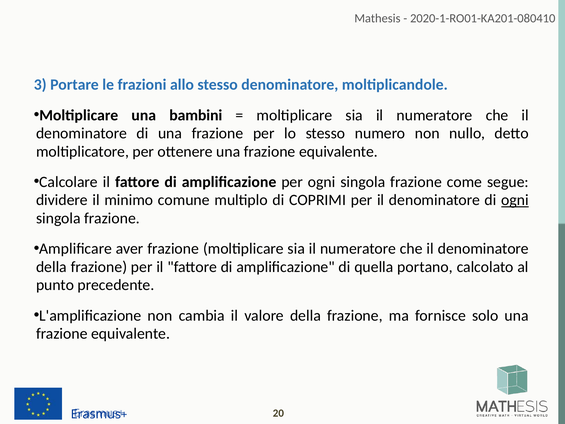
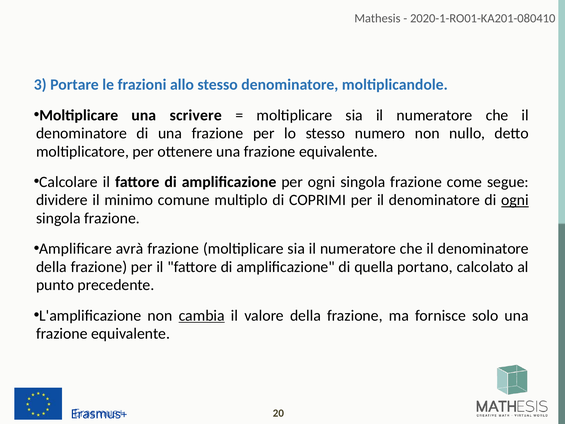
bambini: bambini -> scrivere (196, 115)
aver: aver -> avrà (130, 249)
cambia underline: none -> present (202, 315)
